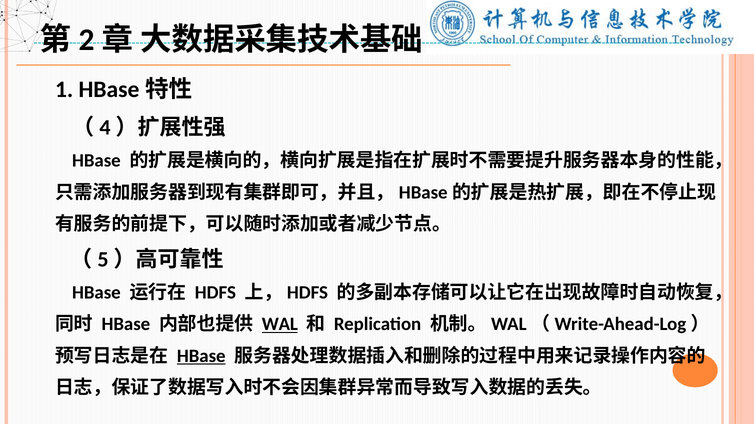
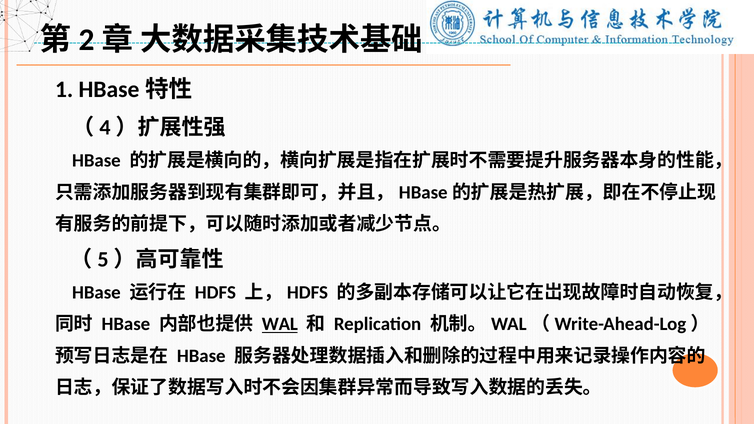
HBase underline: present -> none (201, 356)
